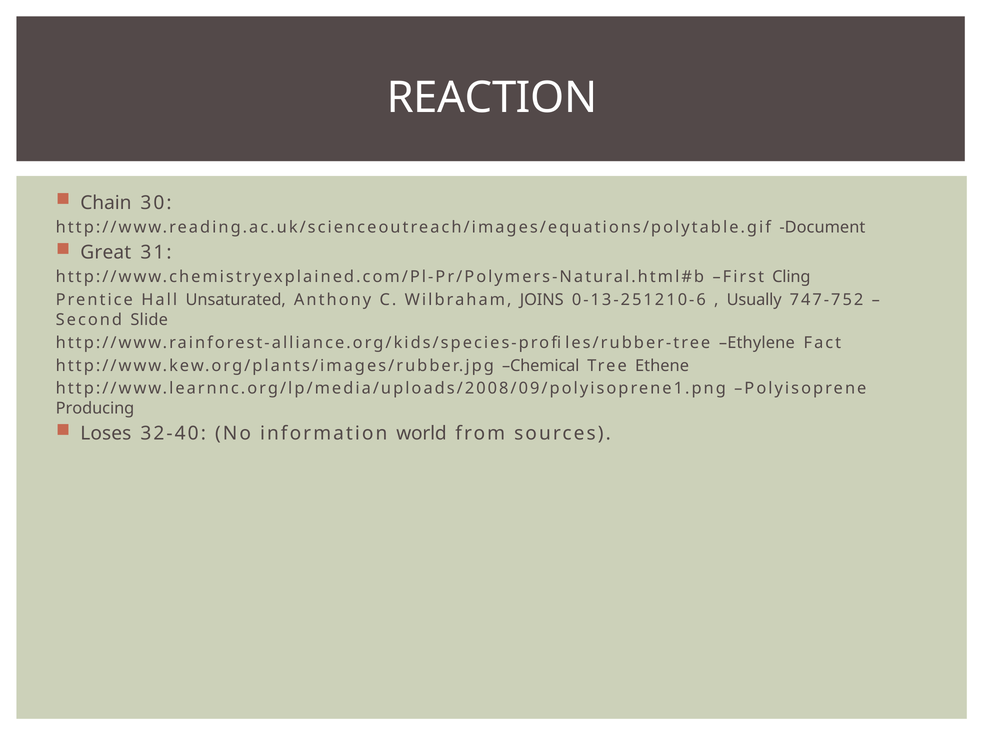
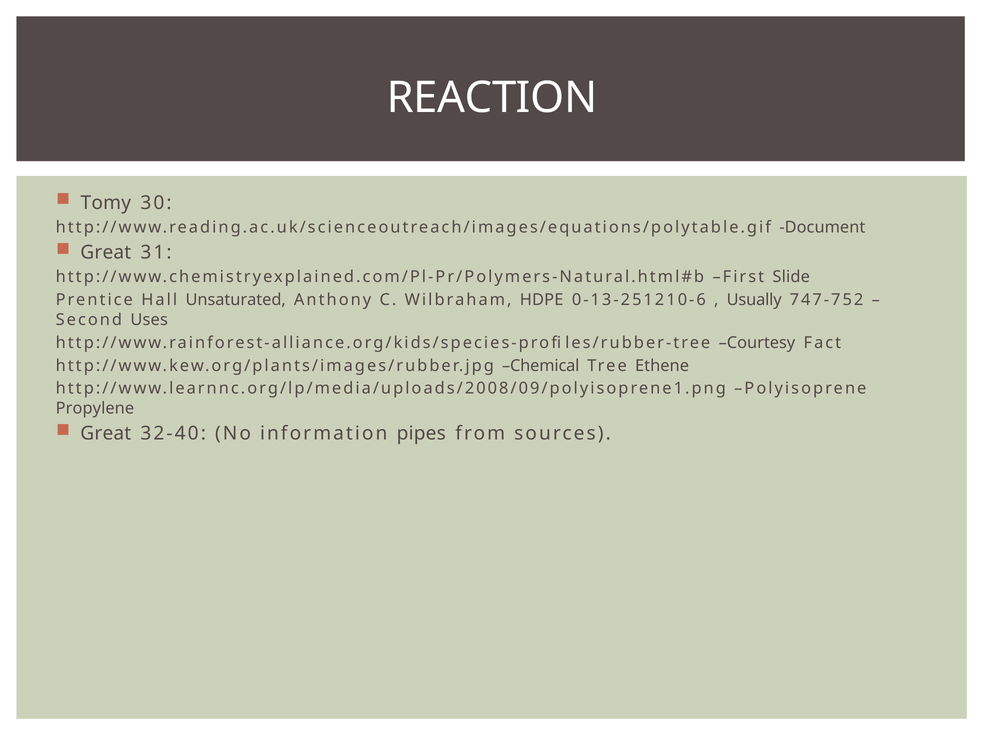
Chain: Chain -> Tomy (106, 203)
Cling: Cling -> Slide (791, 277)
JOINS: JOINS -> HDPE (542, 300)
Slide: Slide -> Uses (149, 320)
Ethylene: Ethylene -> Courtesy (757, 343)
Producing: Producing -> Propylene (95, 408)
Loses: Loses -> Great (106, 434)
world: world -> pipes (421, 434)
